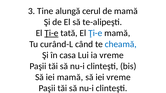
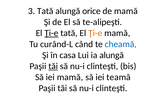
3 Tine: Tine -> Tată (45, 11)
cerul: cerul -> orice (91, 11)
Ţi-e colour: blue -> orange (95, 33)
ia vreme: vreme -> alungă (112, 55)
tăi underline: none -> present (53, 66)
iei vreme: vreme -> teamă (119, 77)
